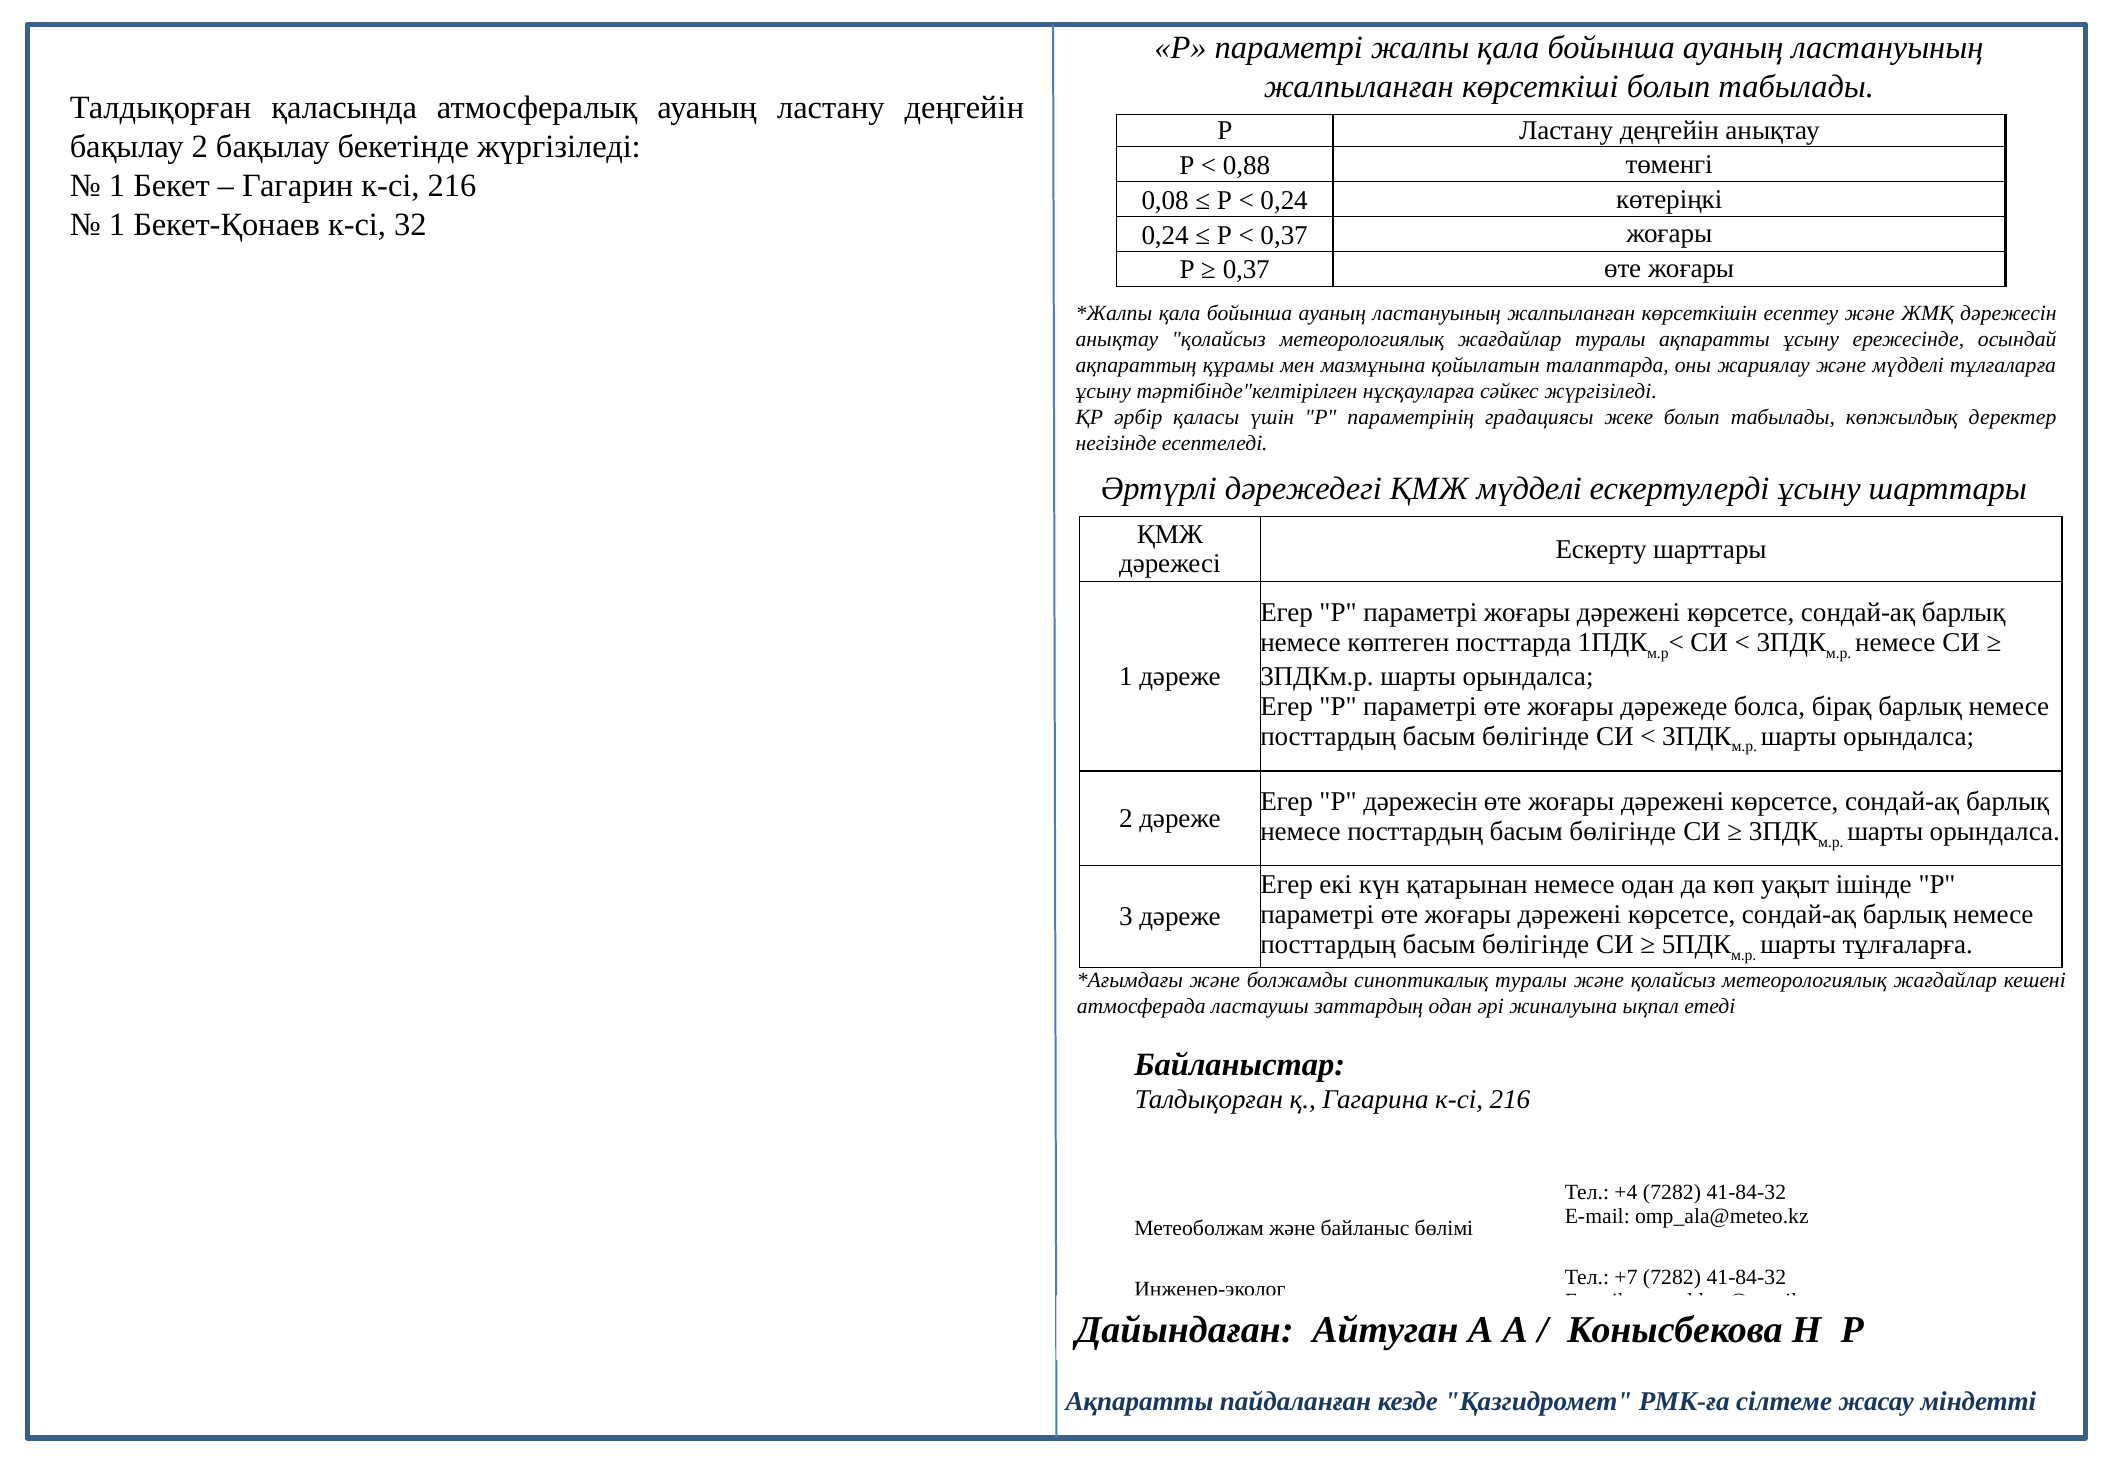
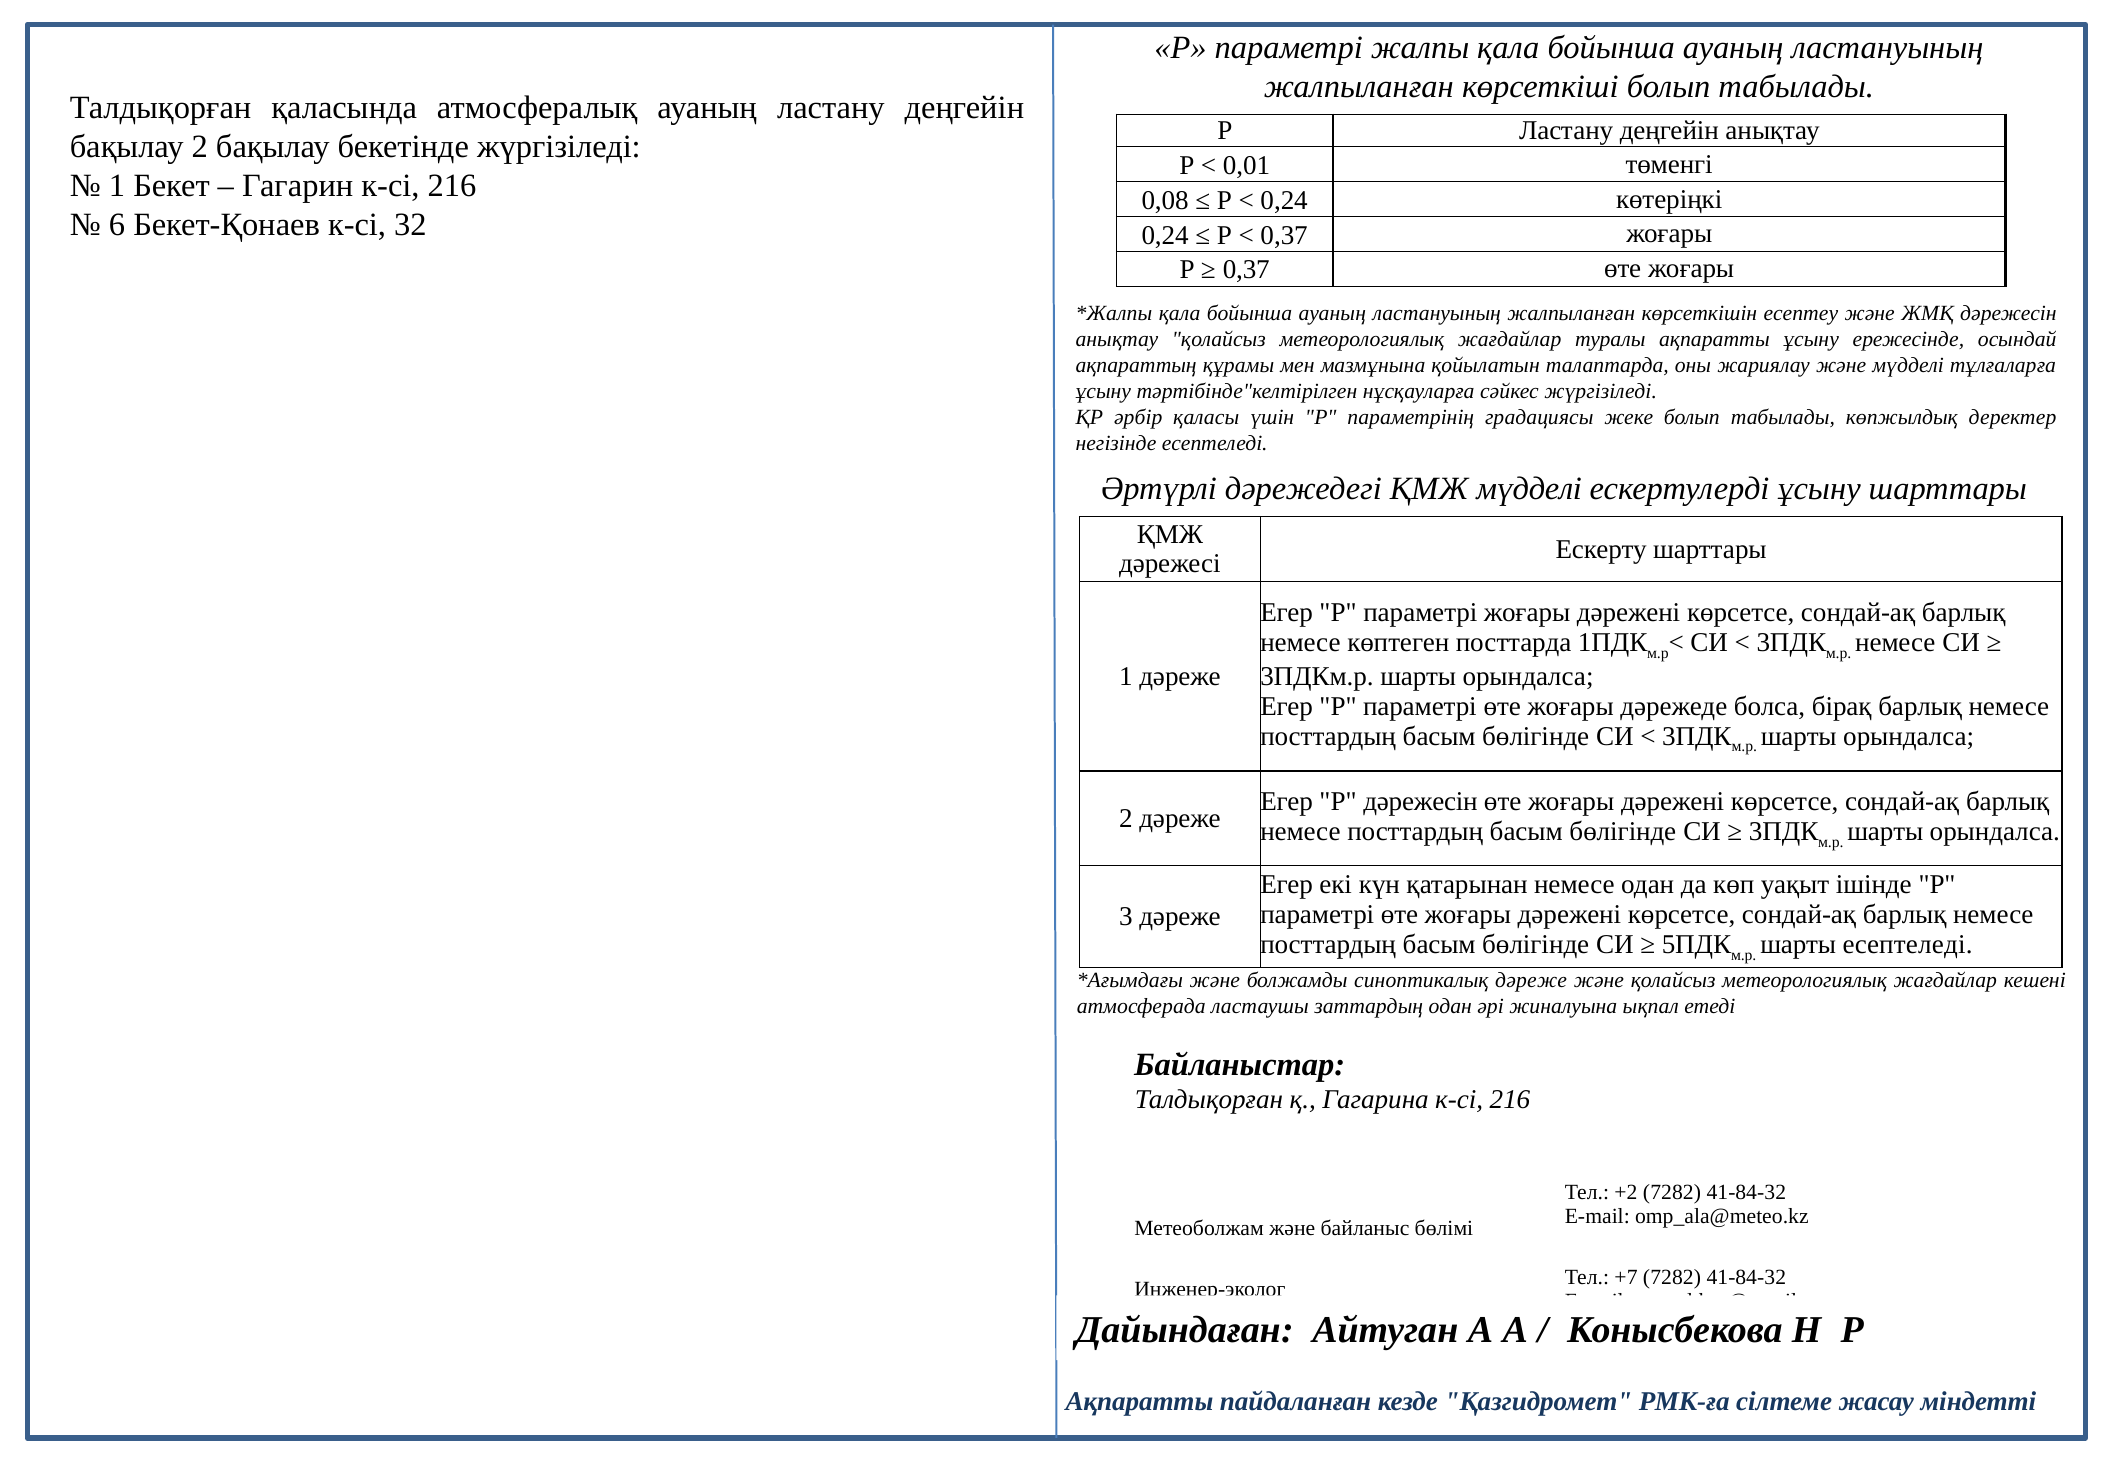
0,88: 0,88 -> 0,01 (1247, 165)
1: 1 -> 6 (117, 224)
шарты тұлғаларға: тұлғаларға -> есептеледі (1908, 945)
синоптикалық туралы: туралы -> дәреже (1531, 981)
+4: +4 -> +2 (1626, 1193)
